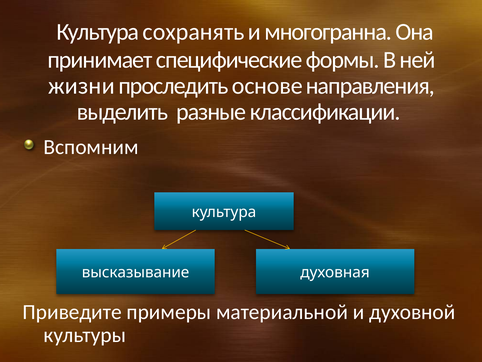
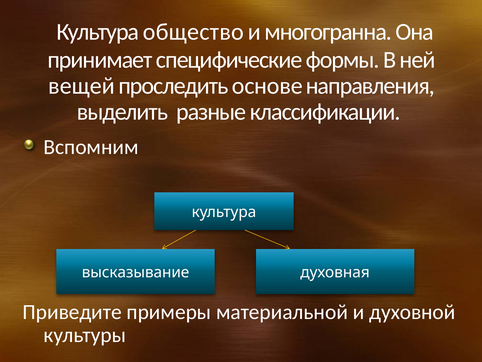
сохранять: сохранять -> общество (193, 32)
жизни: жизни -> вещей (82, 86)
